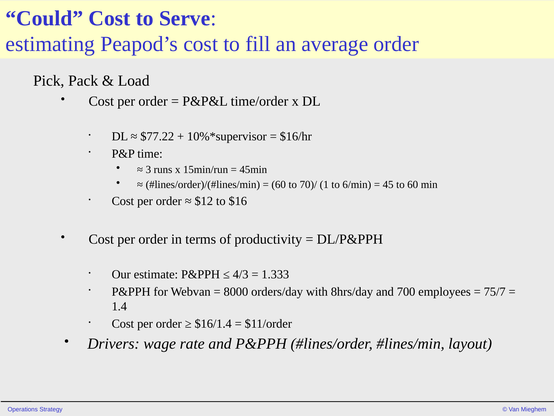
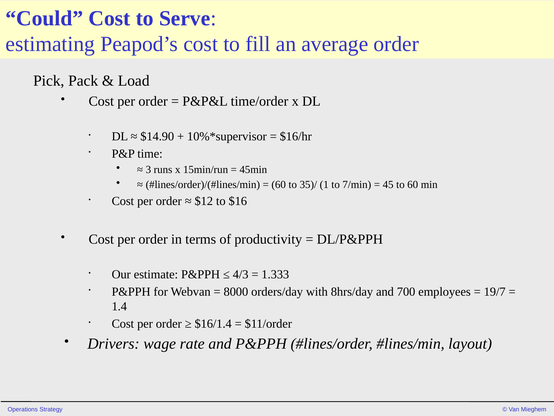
$77.22: $77.22 -> $14.90 (157, 136)
70)/: 70)/ -> 35)/ (308, 185)
6/min: 6/min -> 7/min (357, 185)
75/7: 75/7 -> 19/7 (495, 291)
